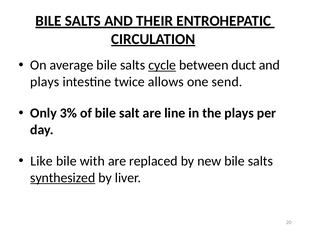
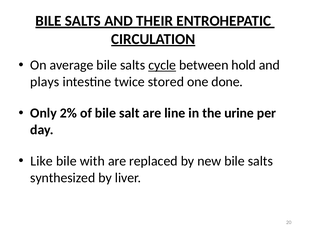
duct: duct -> hold (244, 65)
allows: allows -> stored (166, 82)
send: send -> done (227, 82)
3%: 3% -> 2% (68, 113)
the plays: plays -> urine (239, 113)
synthesized underline: present -> none (63, 177)
